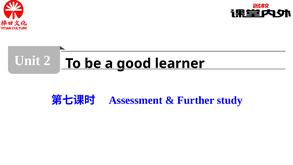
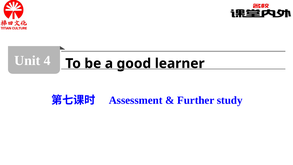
2: 2 -> 4 (47, 60)
